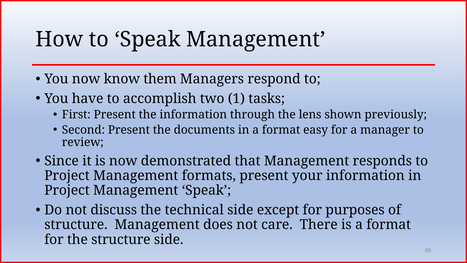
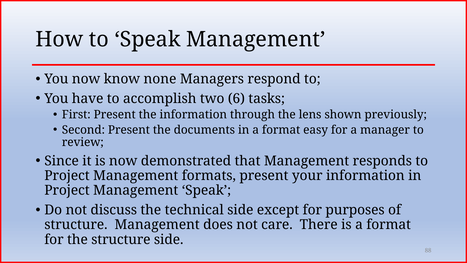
them: them -> none (160, 79)
1: 1 -> 6 (236, 99)
